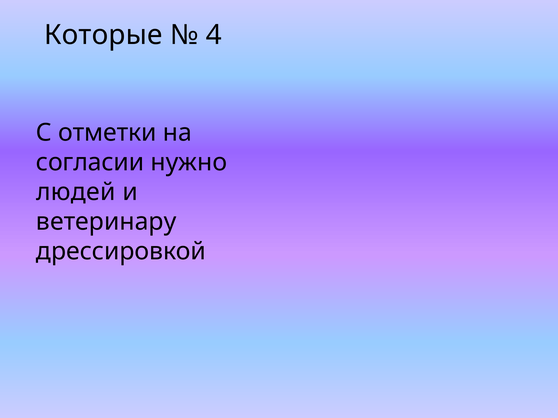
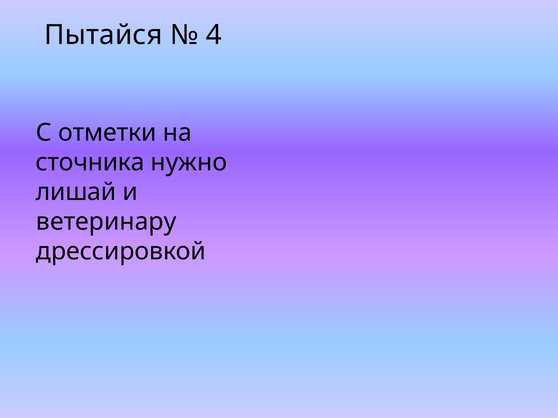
Которые: Которые -> Пытайся (103, 35)
согласии: согласии -> сточника (90, 162)
людей: людей -> лишай (76, 192)
